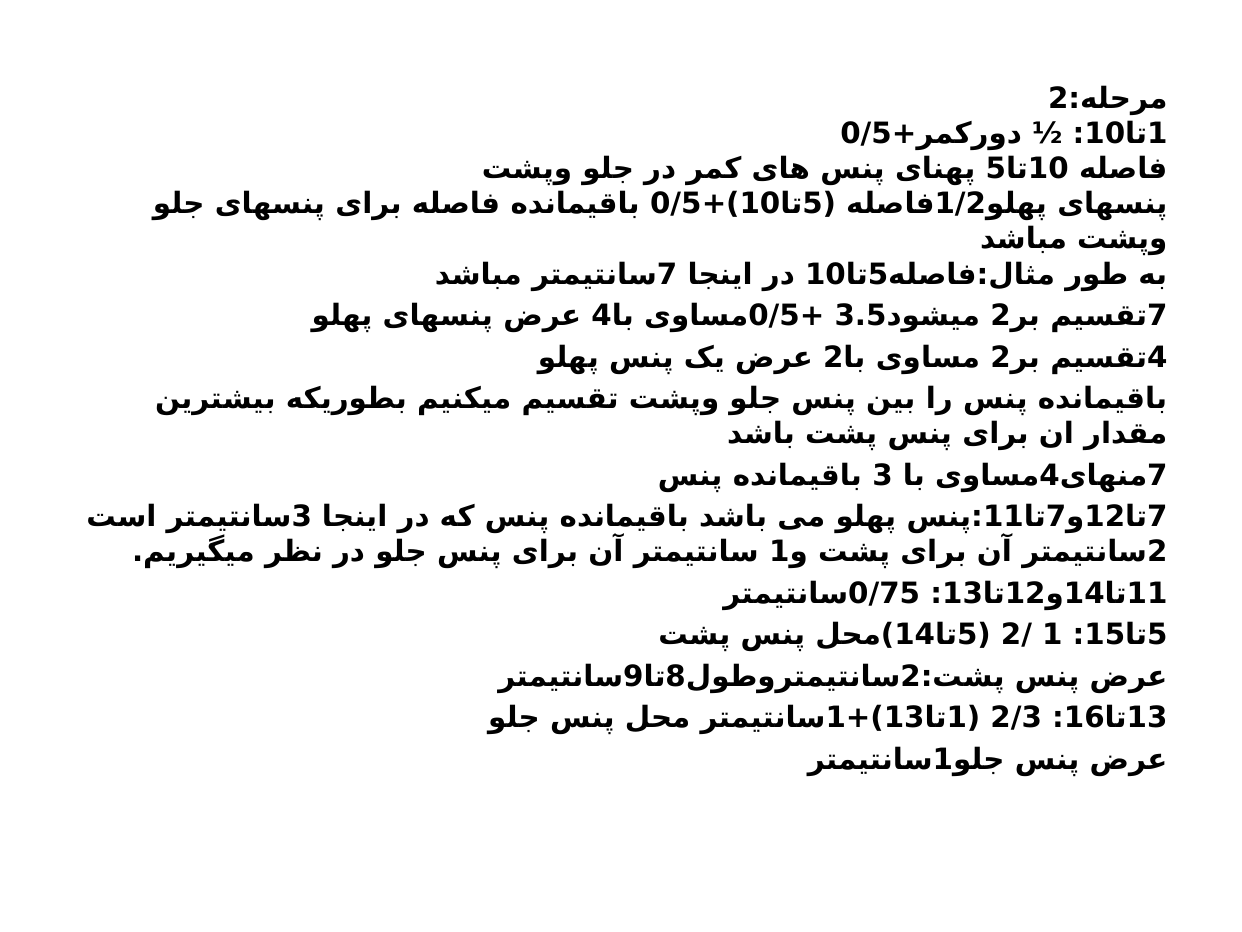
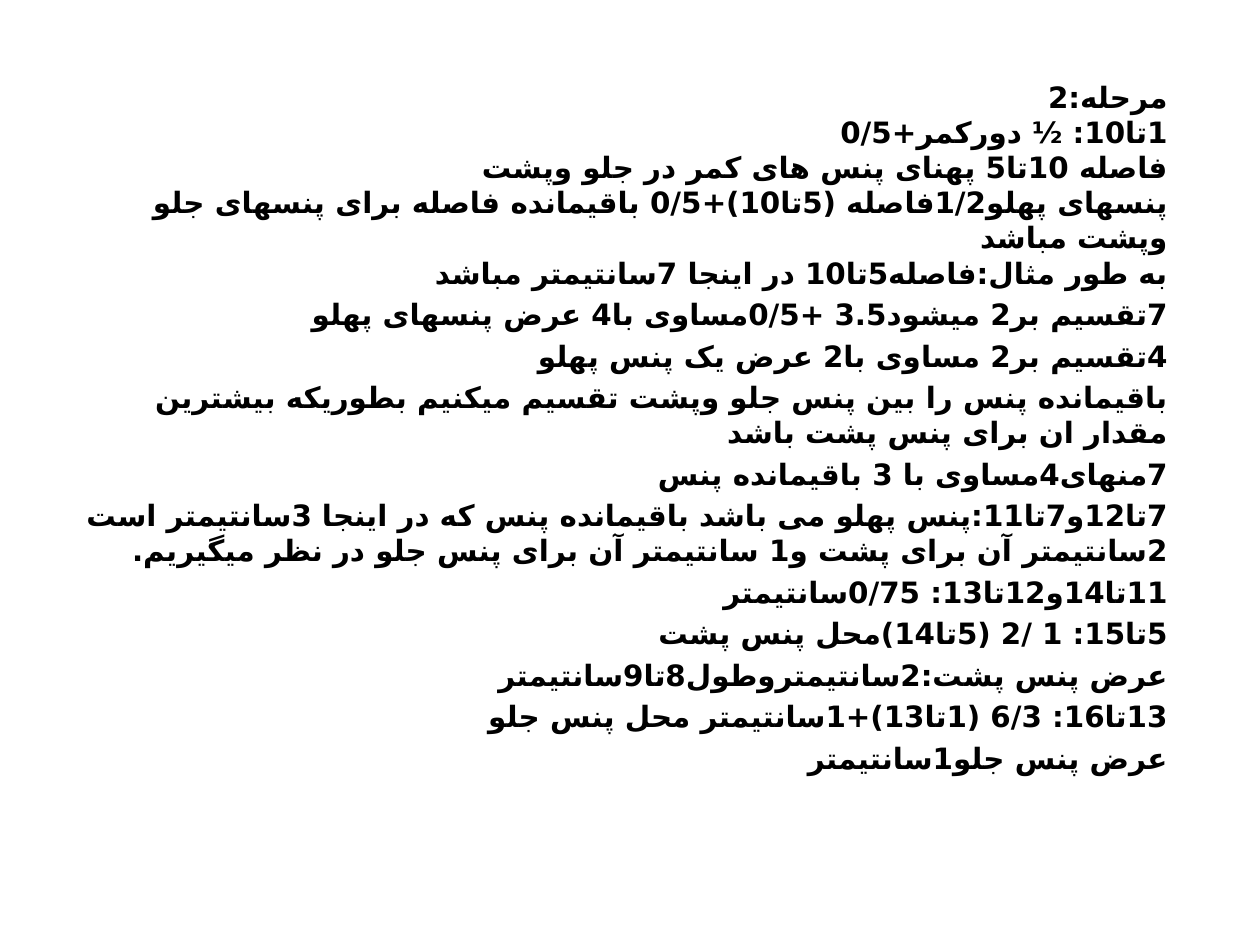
2/3: 2/3 -> 6/3 (1016, 718)
